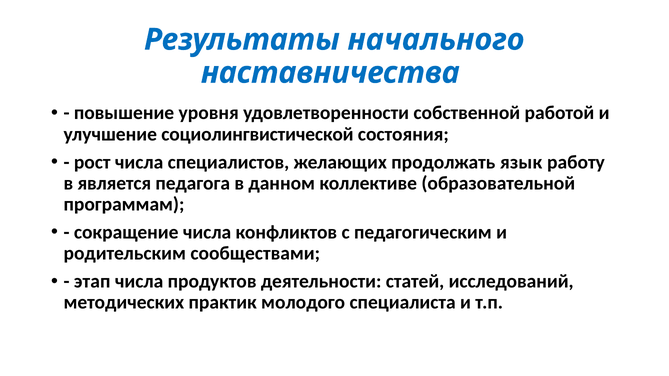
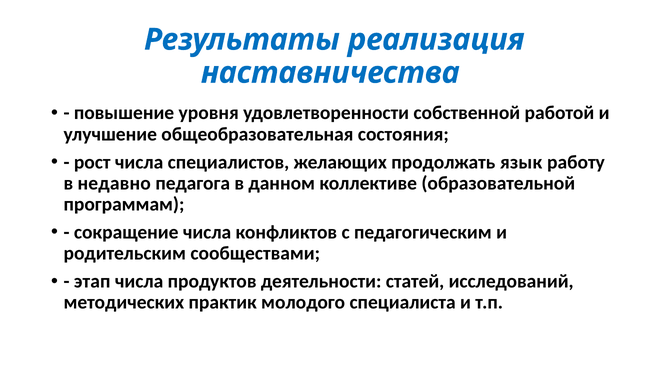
начального: начального -> реализация (436, 40)
социолингвистической: социолингвистической -> общеобразовательная (257, 134)
является: является -> недавно (114, 183)
